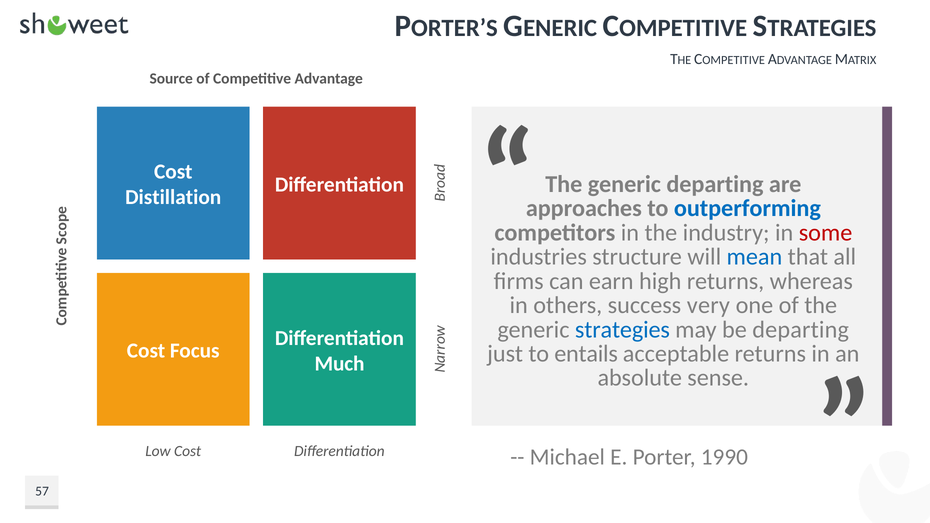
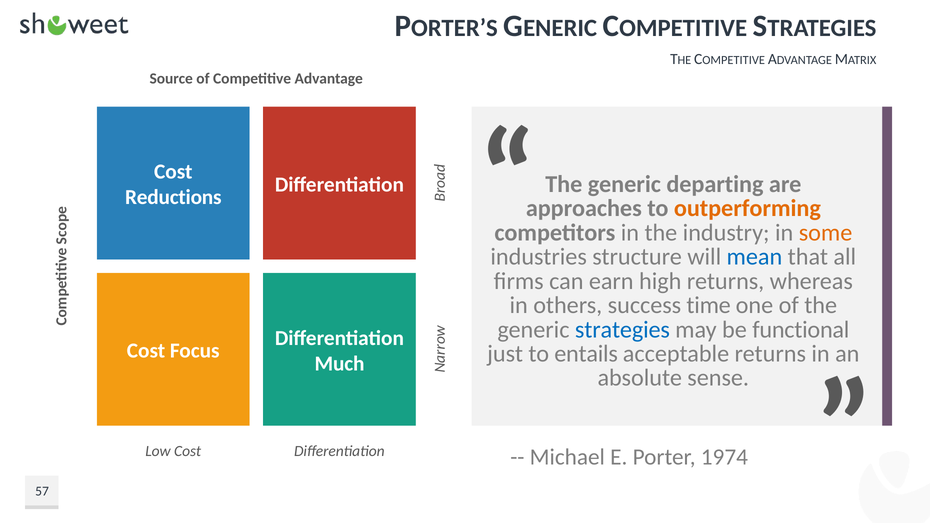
Distillation: Distillation -> Reductions (173, 197)
outperforming colour: blue -> orange (747, 209)
some colour: red -> orange (826, 233)
very: very -> time (709, 305)
be departing: departing -> functional (801, 330)
1990: 1990 -> 1974 (724, 457)
